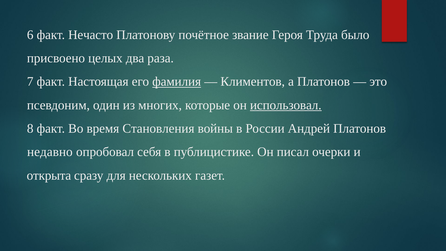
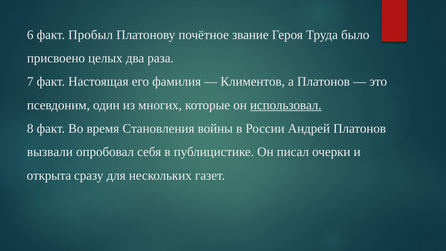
Нечасто: Нечасто -> Пробыл (91, 35)
фамилия underline: present -> none (177, 82)
недавно: недавно -> вызвали (50, 152)
